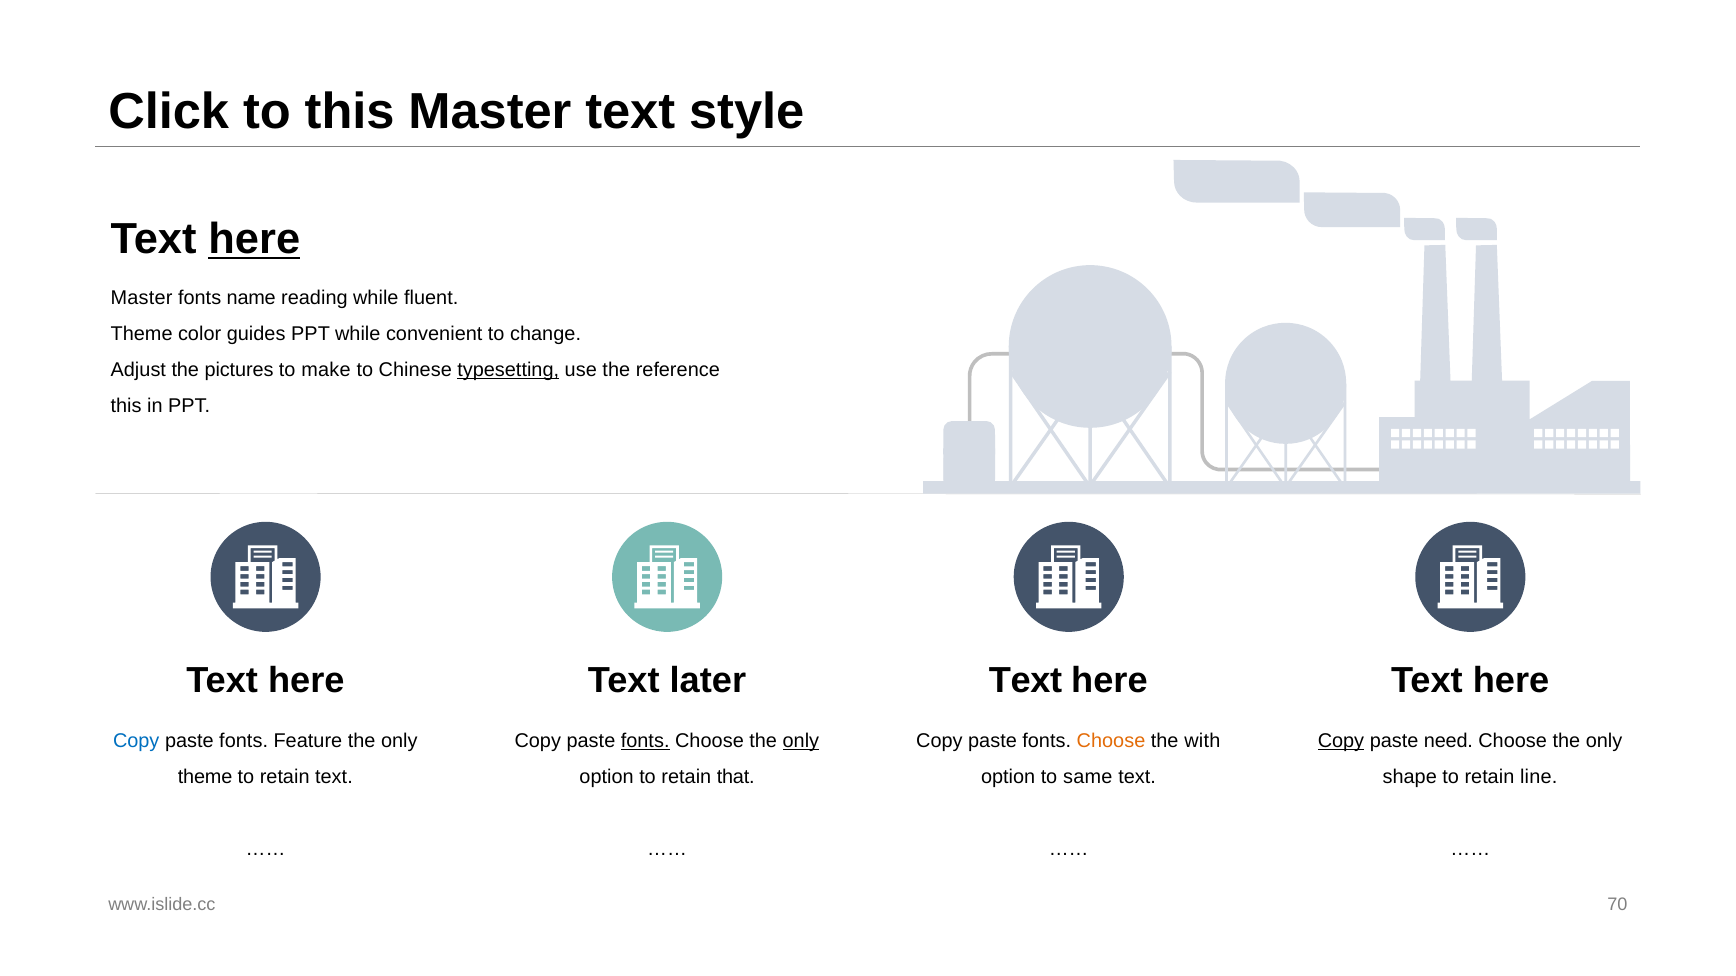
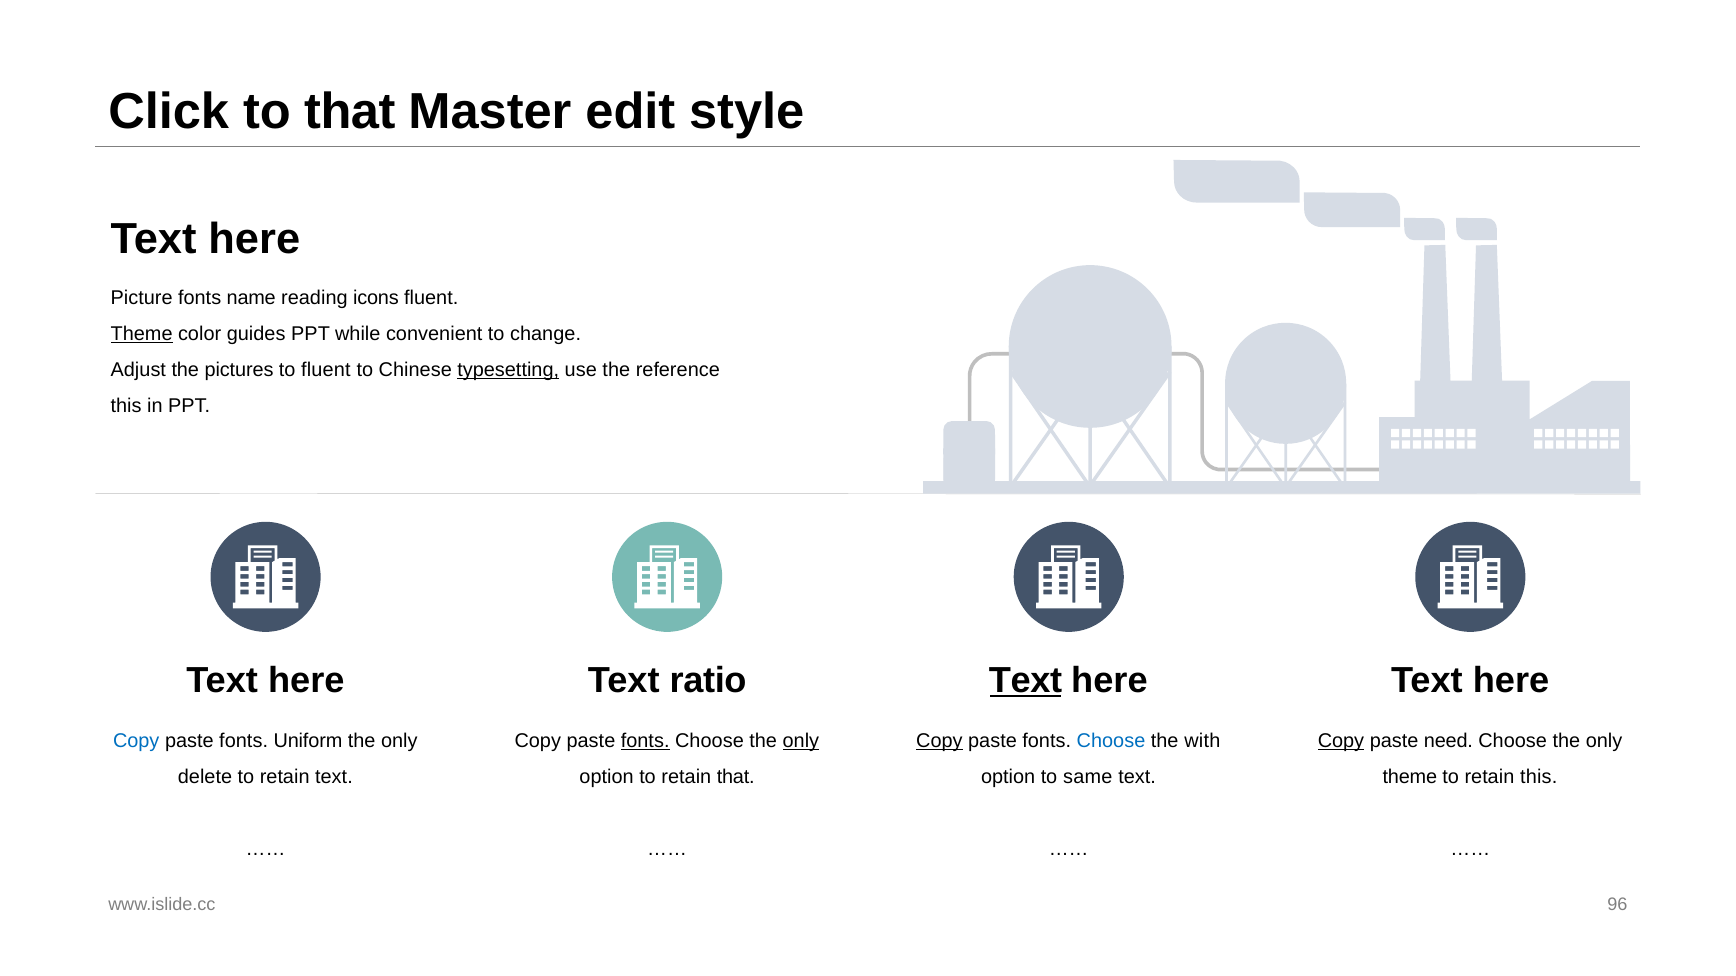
to this: this -> that (350, 112)
Master text: text -> edit (630, 112)
here underline: present -> none (254, 239)
Master: Master -> Picture (142, 298)
reading while: while -> icons (376, 298)
Theme underline: none -> present (142, 334)
to make: make -> fluent (326, 370)
later: later -> ratio (708, 681)
Text underline: none -> present (1026, 681)
Feature: Feature -> Uniform (308, 741)
Copy underline: none -> present (939, 741)
Choose colour: orange -> blue (1111, 741)
theme: theme -> delete (205, 777)
shape: shape -> theme (1410, 777)
retain line: line -> this (1539, 777)
70: 70 -> 96 (1617, 904)
